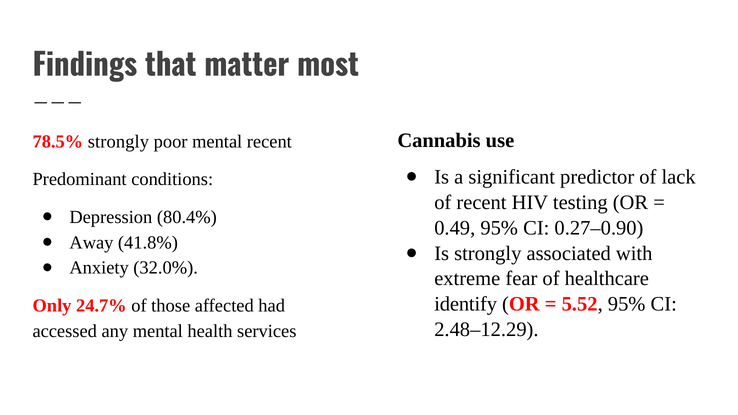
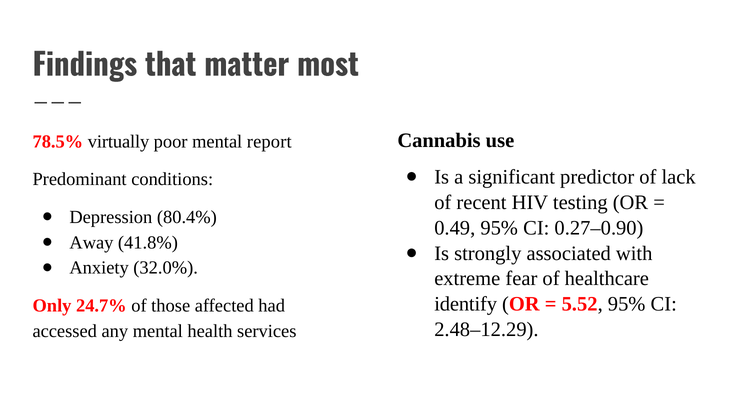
78.5% strongly: strongly -> virtually (119, 142)
mental recent: recent -> report (269, 142)
